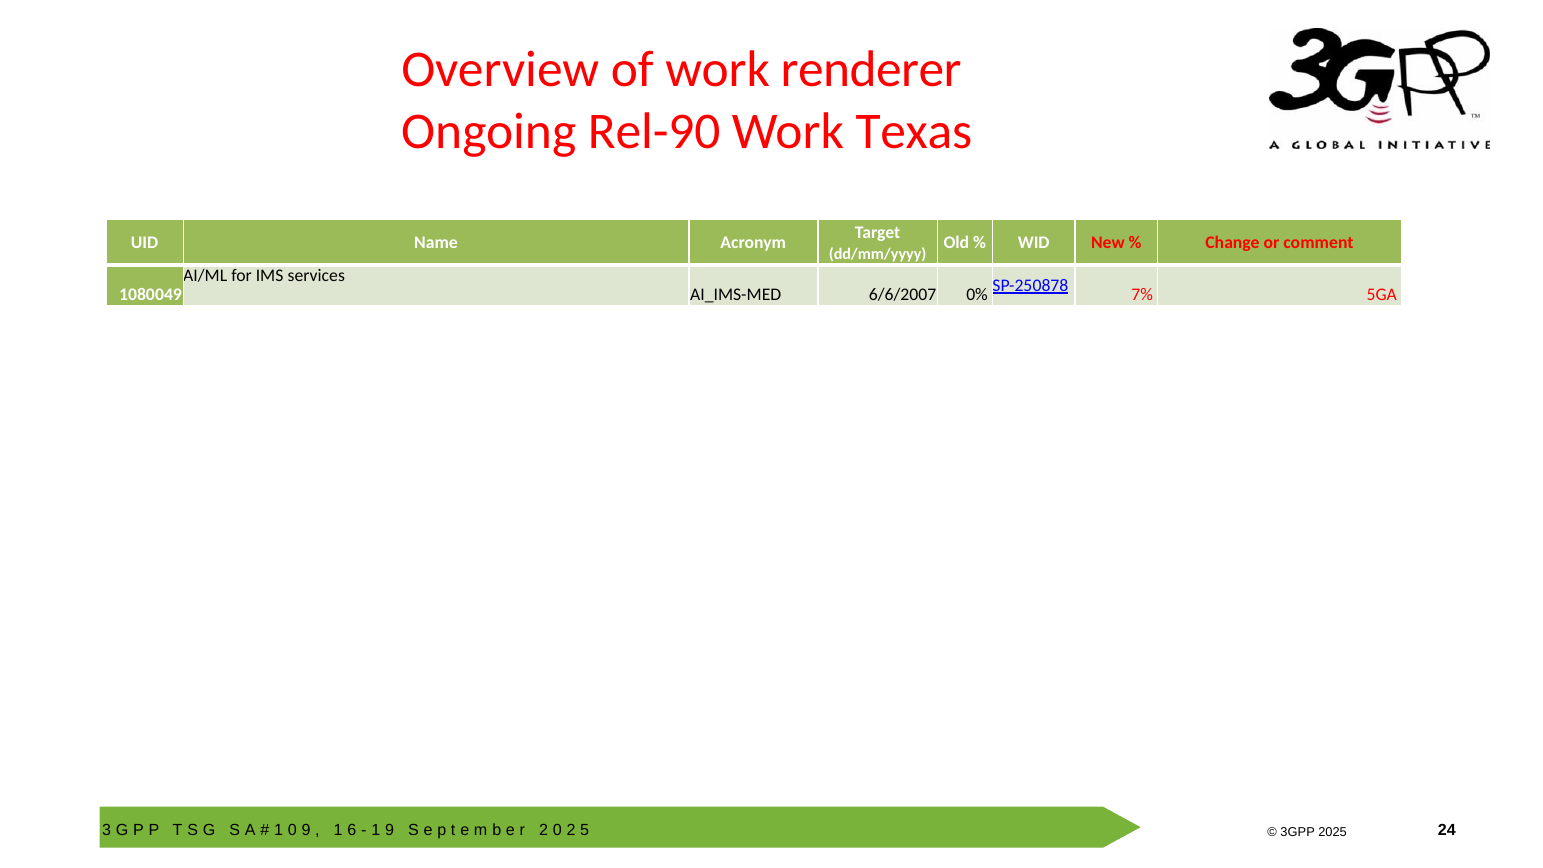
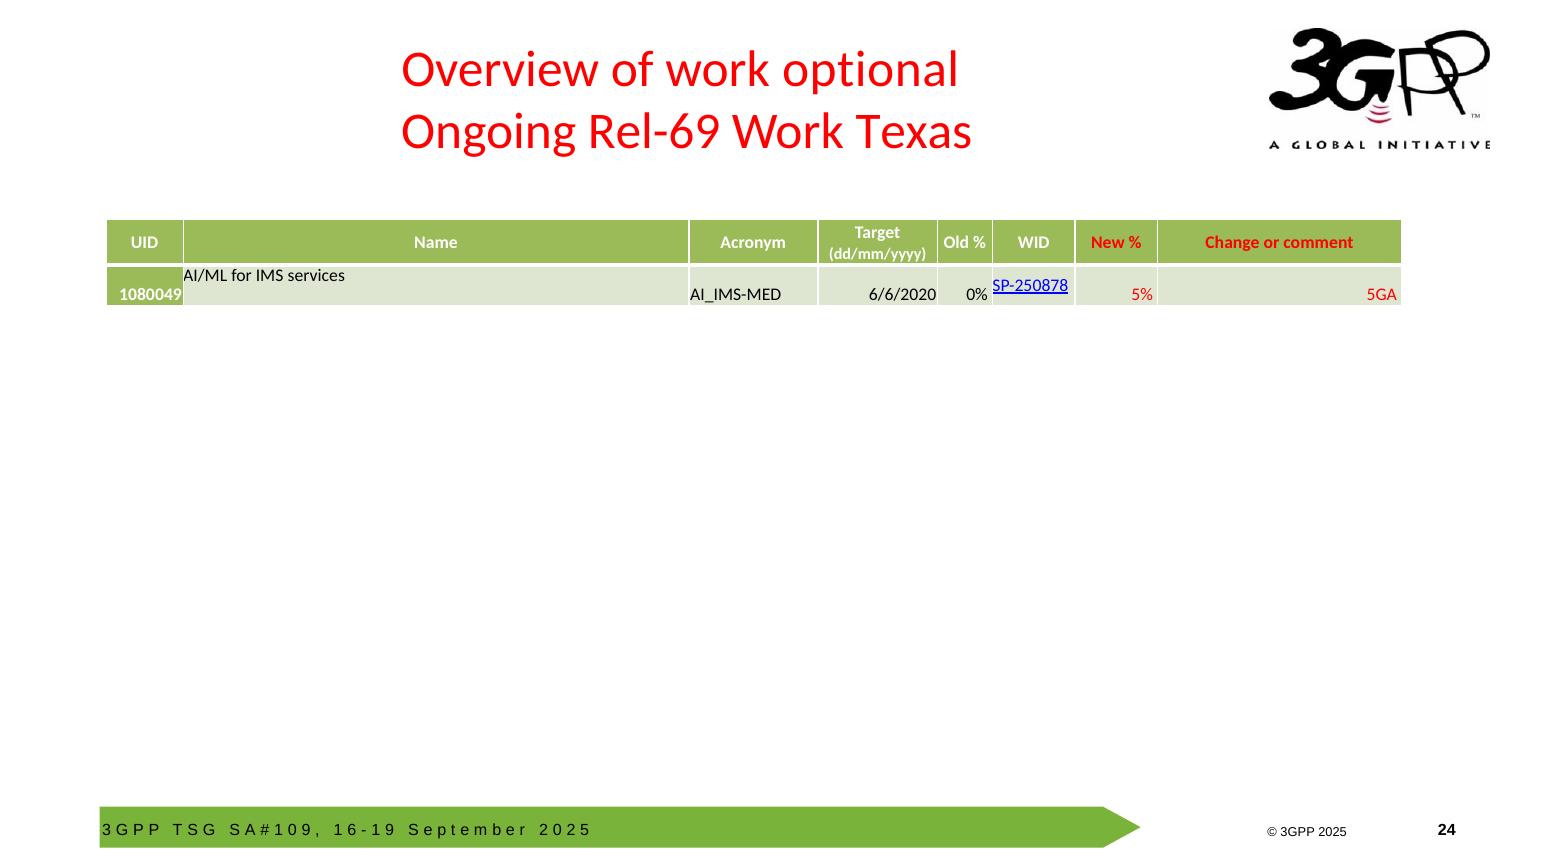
renderer: renderer -> optional (871, 70)
Rel-90: Rel-90 -> Rel-69 (654, 132)
6/6/2007: 6/6/2007 -> 6/6/2020 (903, 295)
7%: 7% -> 5% (1142, 295)
